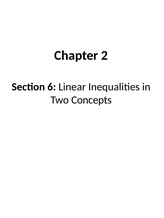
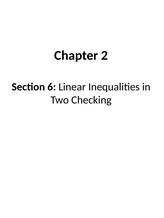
Concepts: Concepts -> Checking (91, 100)
